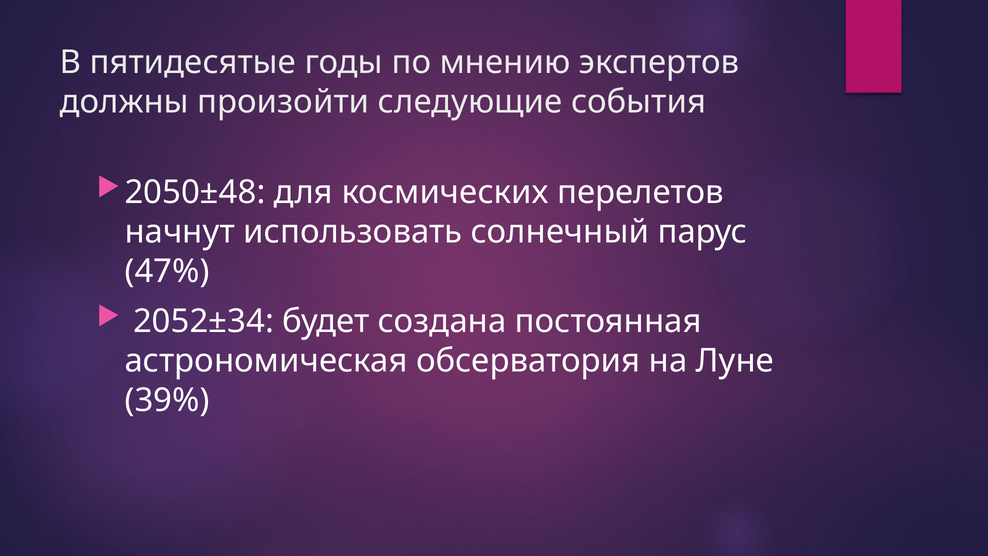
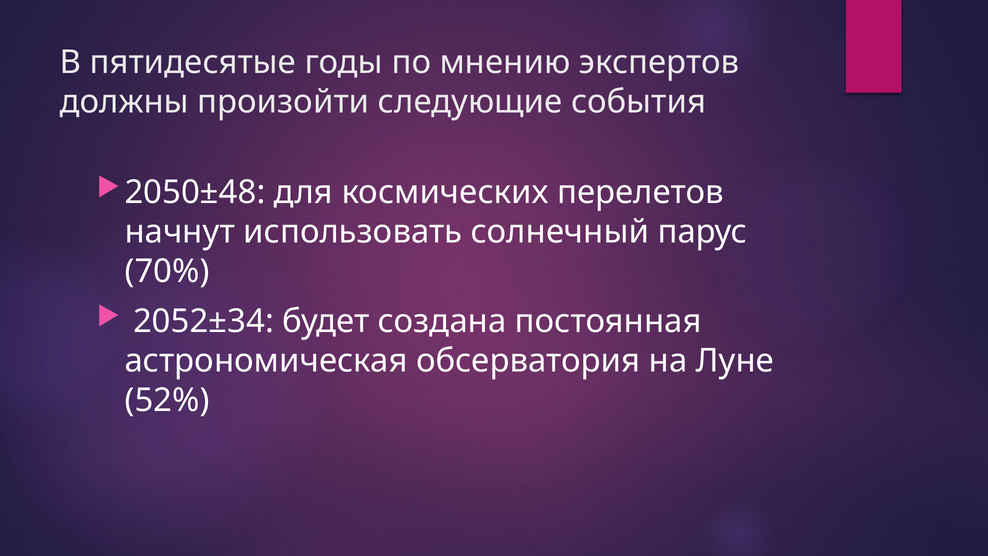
47%: 47% -> 70% (167, 271)
39%: 39% -> 52% (167, 400)
